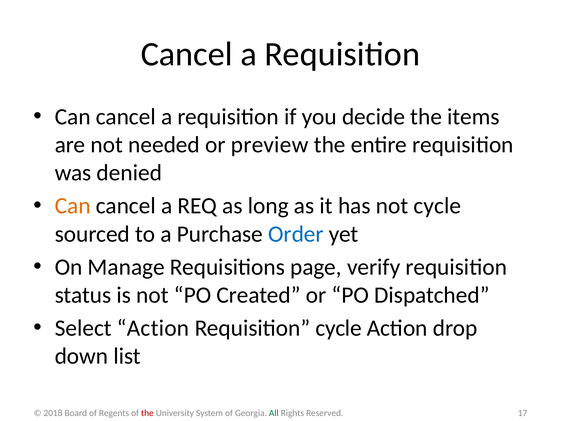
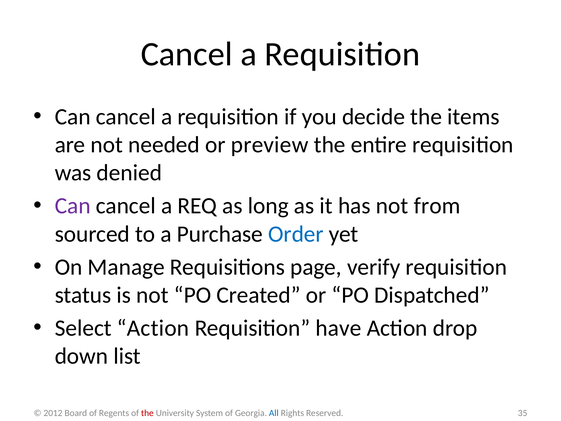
Can colour: orange -> purple (73, 206)
not cycle: cycle -> from (437, 206)
Requisition cycle: cycle -> have (338, 328)
2018: 2018 -> 2012 (53, 413)
All colour: green -> blue (274, 413)
17: 17 -> 35 (523, 413)
